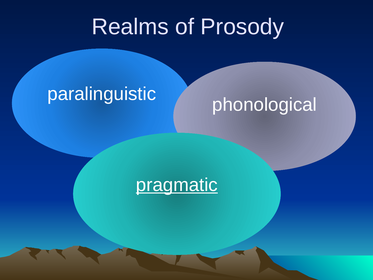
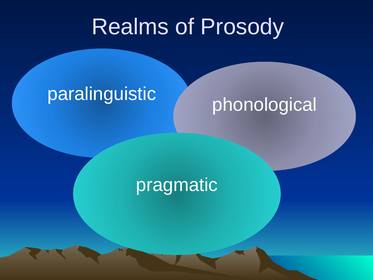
pragmatic underline: present -> none (177, 185)
